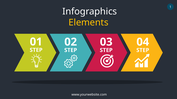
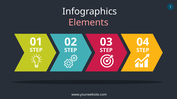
Elements colour: yellow -> pink (88, 23)
